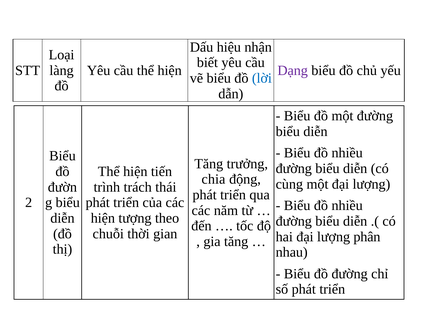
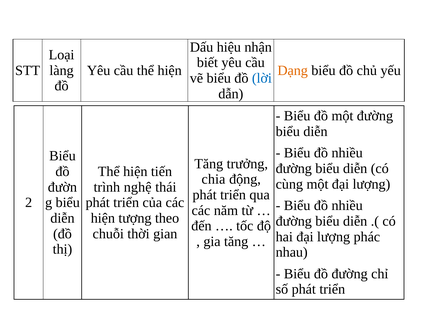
Dạng colour: purple -> orange (293, 70)
trách: trách -> nghệ (138, 187)
phân: phân -> phác (367, 236)
